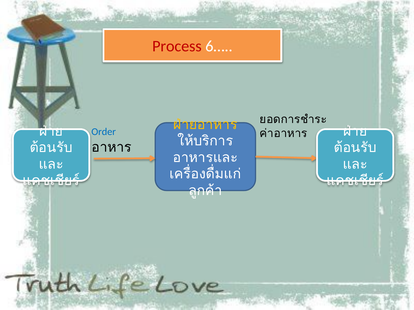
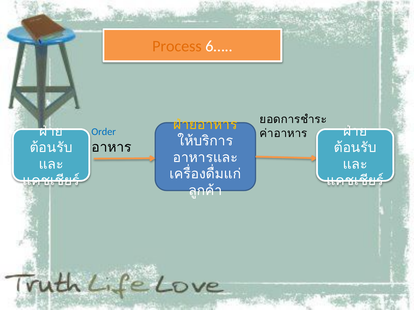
Process colour: red -> orange (177, 46)
